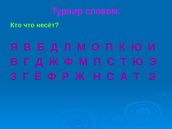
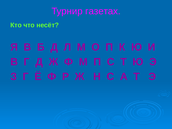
словом: словом -> газетах (103, 11)
